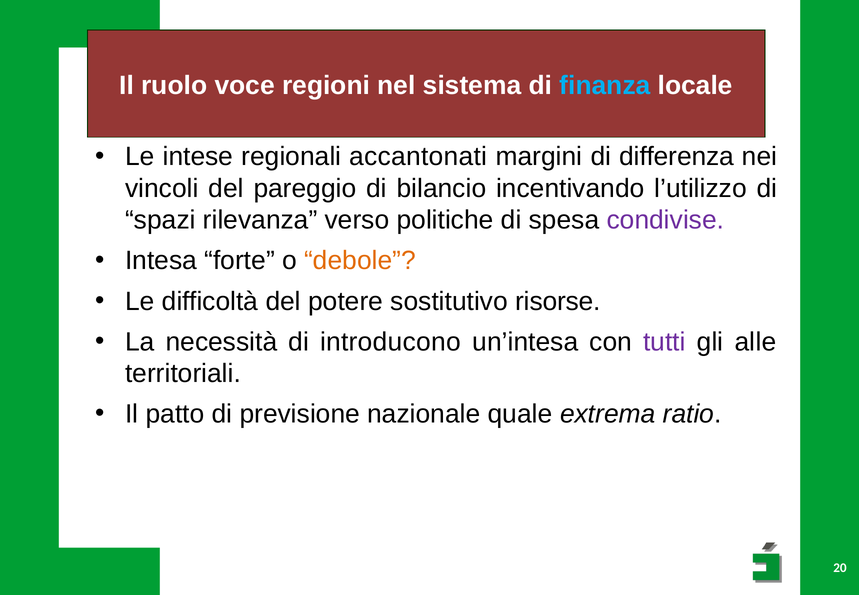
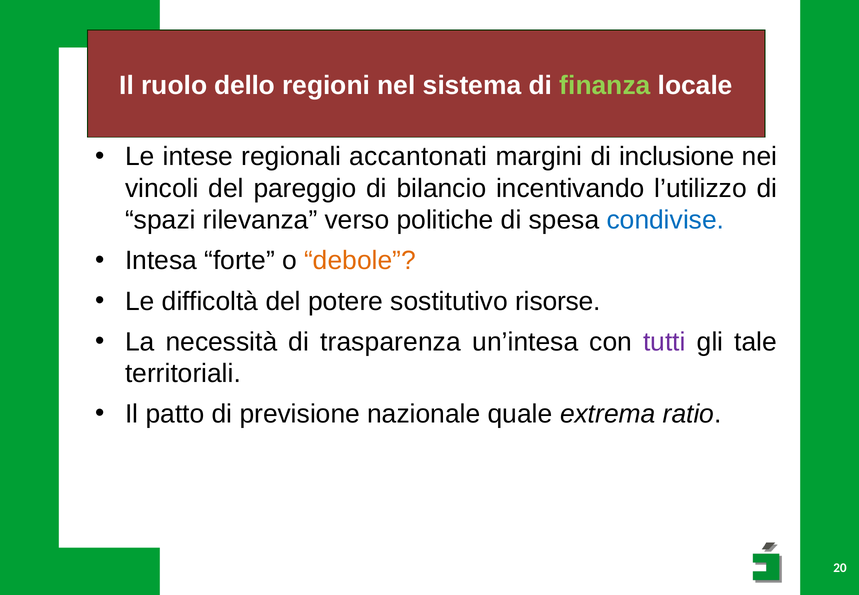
voce: voce -> dello (245, 85)
finanza colour: light blue -> light green (605, 85)
differenza: differenza -> inclusione (677, 157)
condivise colour: purple -> blue (665, 220)
introducono: introducono -> trasparenza (391, 342)
alle: alle -> tale (756, 342)
